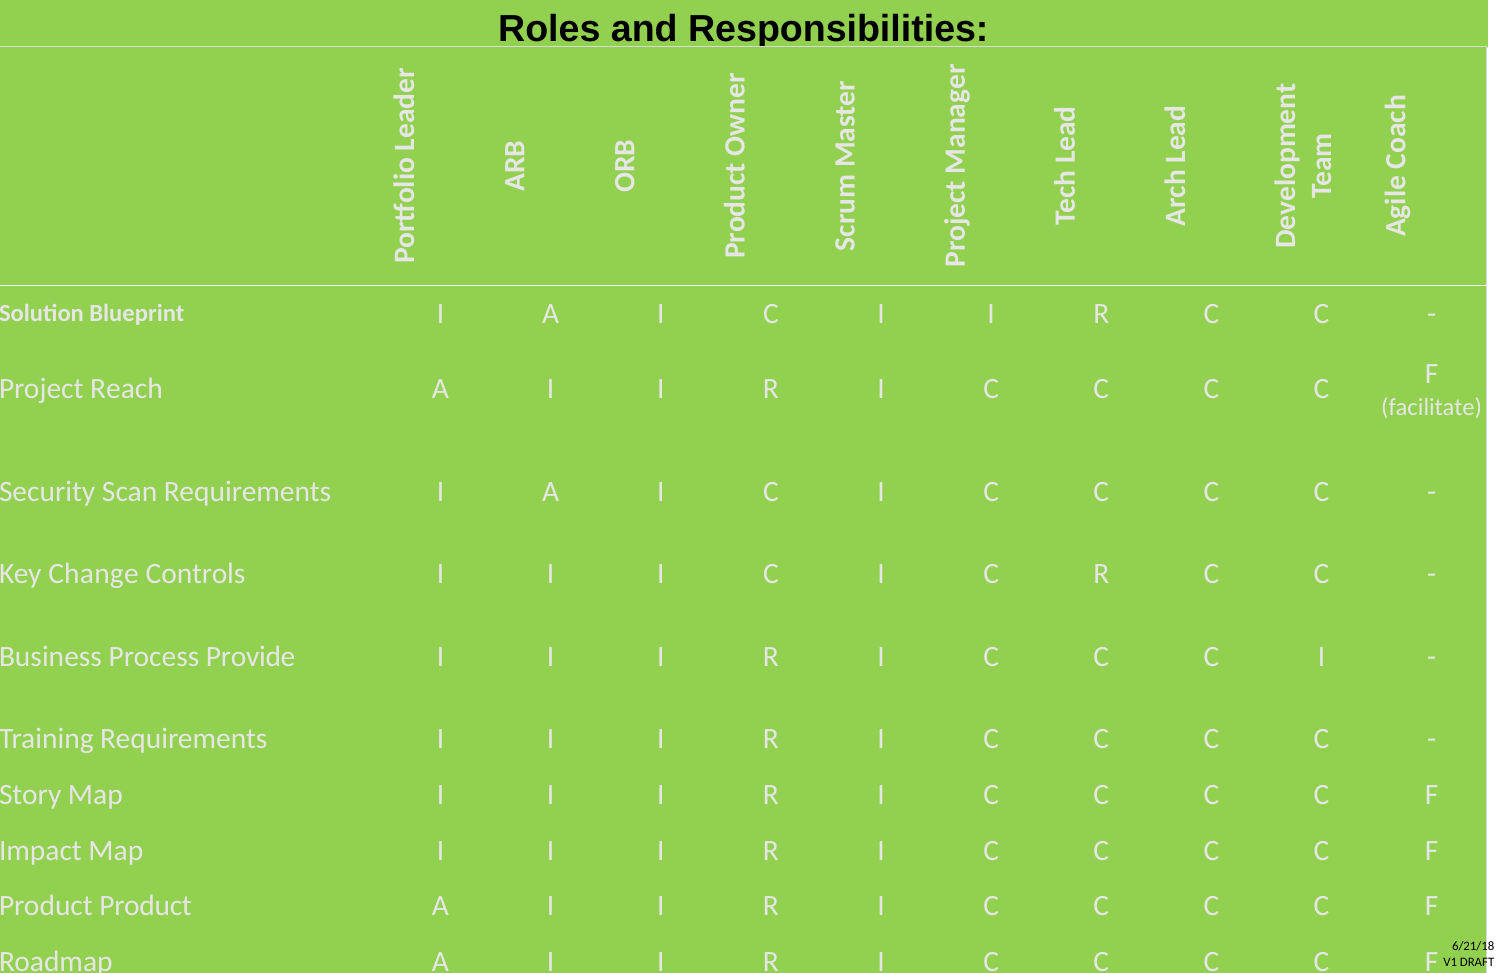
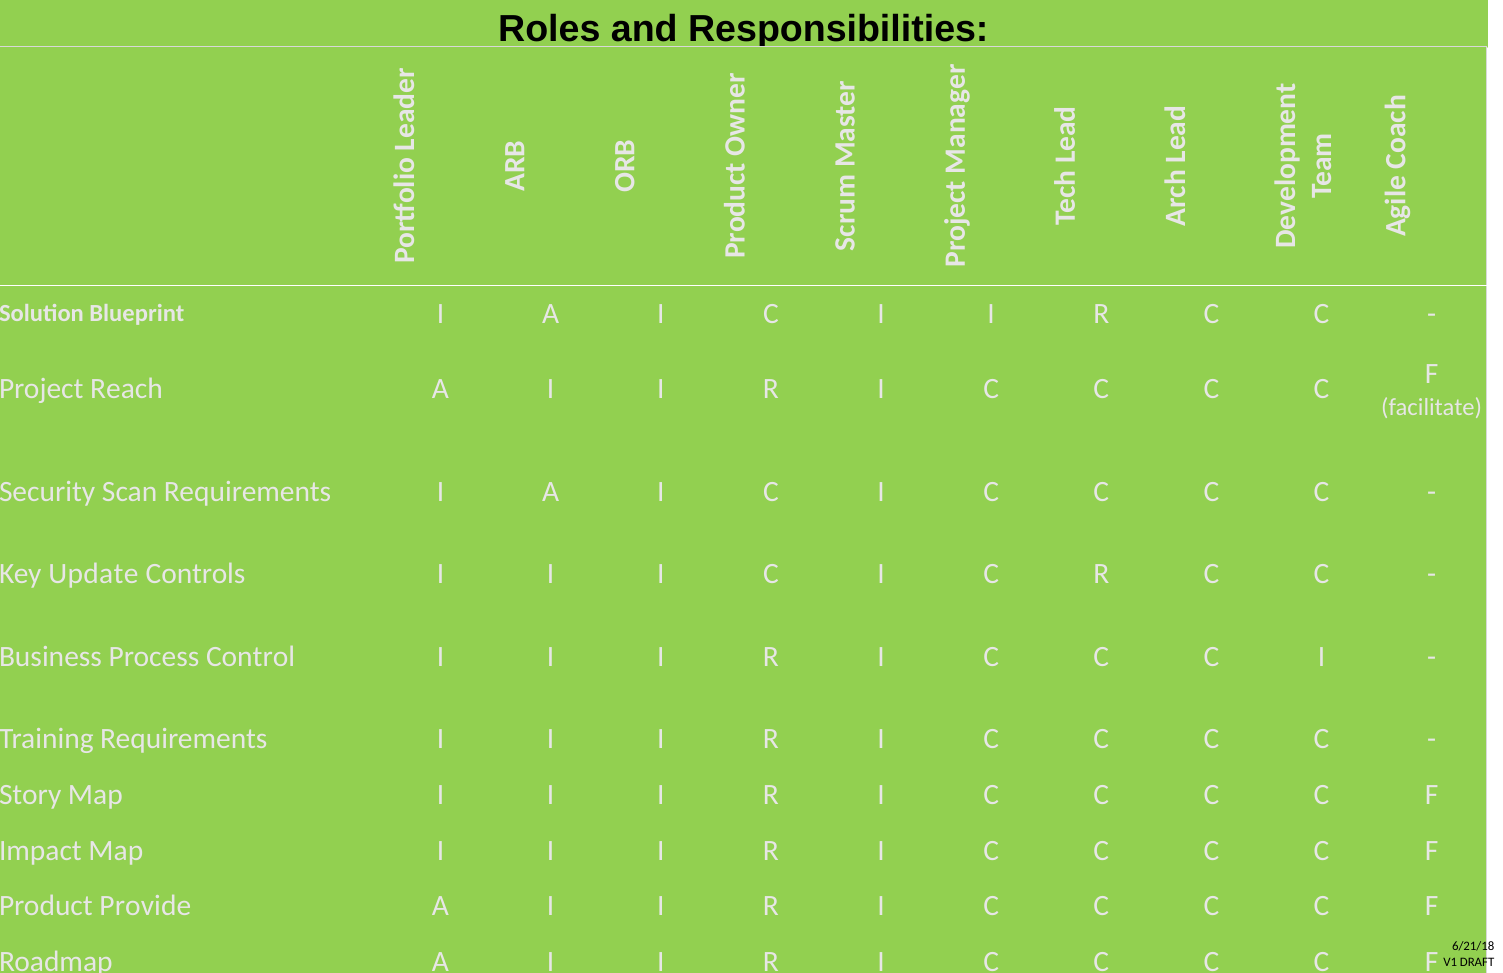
Change: Change -> Update (93, 574)
Provide: Provide -> Control (251, 656)
Product Product: Product -> Provide (145, 906)
